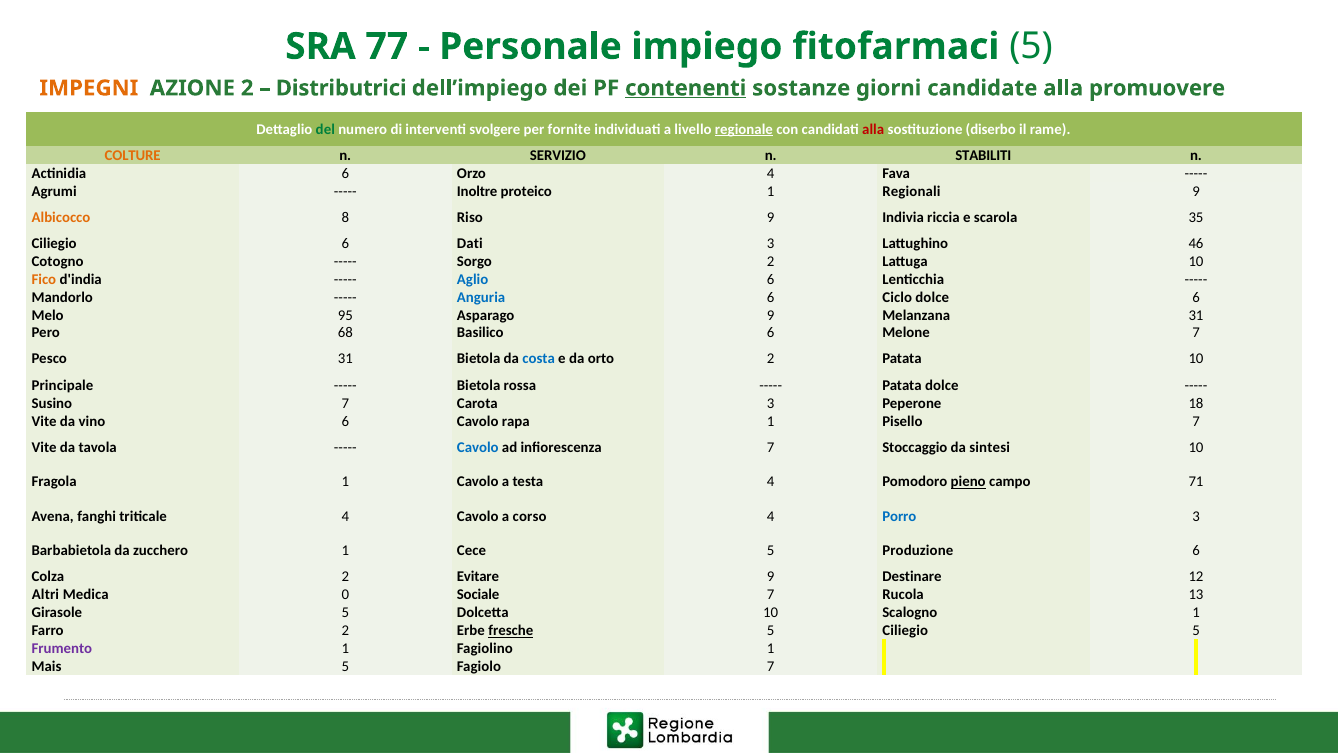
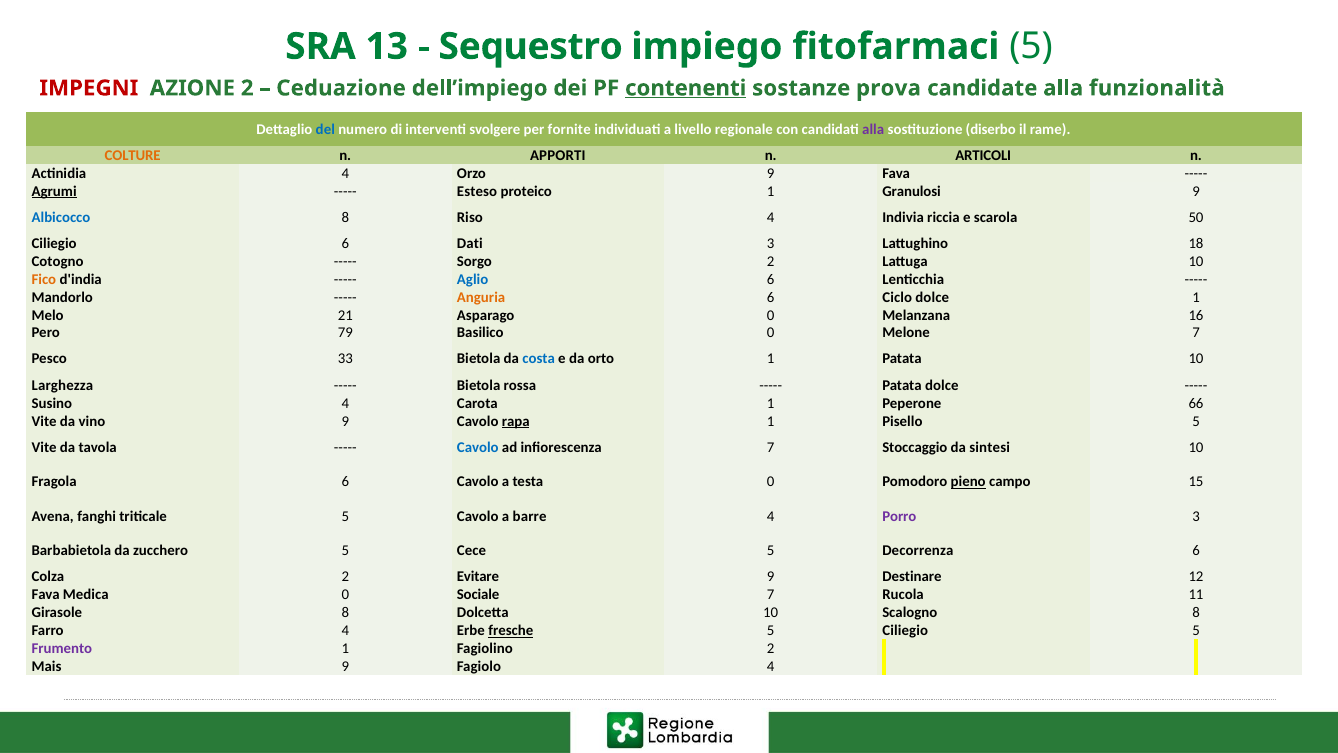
77: 77 -> 13 (387, 47)
Personale: Personale -> Sequestro (531, 47)
IMPEGNI colour: orange -> red (89, 88)
Distributrici: Distributrici -> Ceduazione (341, 88)
giorni: giorni -> prova (888, 88)
promuovere: promuovere -> funzionalità (1157, 88)
del colour: green -> blue (325, 129)
regionale underline: present -> none (744, 129)
alla colour: red -> purple (873, 129)
SERVIZIO: SERVIZIO -> APPORTI (558, 156)
STABILITI: STABILITI -> ARTICOLI (983, 156)
Actinidia 6: 6 -> 4 (345, 173)
Orzo 4: 4 -> 9 (771, 173)
Agrumi underline: none -> present (54, 191)
Inoltre: Inoltre -> Esteso (477, 191)
Regionali: Regionali -> Granulosi (912, 191)
Albicocco colour: orange -> blue (61, 217)
Riso 9: 9 -> 4 (771, 217)
35: 35 -> 50 (1196, 217)
46: 46 -> 18 (1196, 244)
Anguria colour: blue -> orange (481, 297)
dolce 6: 6 -> 1 (1196, 297)
95: 95 -> 21 (345, 315)
Asparago 9: 9 -> 0 (771, 315)
Melanzana 31: 31 -> 16 (1196, 315)
68: 68 -> 79 (345, 333)
Basilico 6: 6 -> 0 (771, 333)
Pesco 31: 31 -> 33 (345, 359)
orto 2: 2 -> 1 (771, 359)
Principale: Principale -> Larghezza (62, 385)
Susino 7: 7 -> 4 (345, 403)
Carota 3: 3 -> 1 (771, 403)
18: 18 -> 66 (1196, 403)
vino 6: 6 -> 9 (345, 421)
rapa underline: none -> present (516, 421)
Pisello 7: 7 -> 5 (1196, 421)
Fragola 1: 1 -> 6 (345, 481)
testa 4: 4 -> 0 (771, 481)
71: 71 -> 15 (1196, 481)
triticale 4: 4 -> 5 (345, 516)
corso: corso -> barre (530, 516)
Porro colour: blue -> purple (899, 516)
zucchero 1: 1 -> 5 (345, 550)
Produzione: Produzione -> Decorrenza (918, 550)
Altri: Altri -> Fava (46, 595)
13: 13 -> 11 (1196, 595)
Girasole 5: 5 -> 8 (345, 613)
Scalogno 1: 1 -> 8 (1196, 613)
Farro 2: 2 -> 4 (345, 630)
Fagiolino 1: 1 -> 2 (771, 648)
Mais 5: 5 -> 9 (345, 666)
Fagiolo 7: 7 -> 4 (771, 666)
